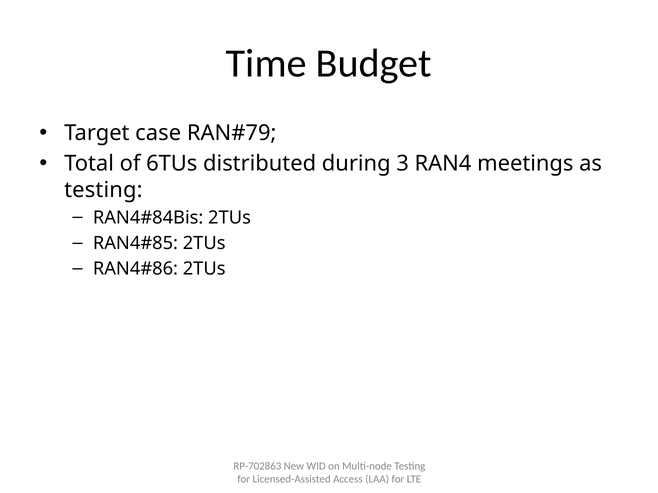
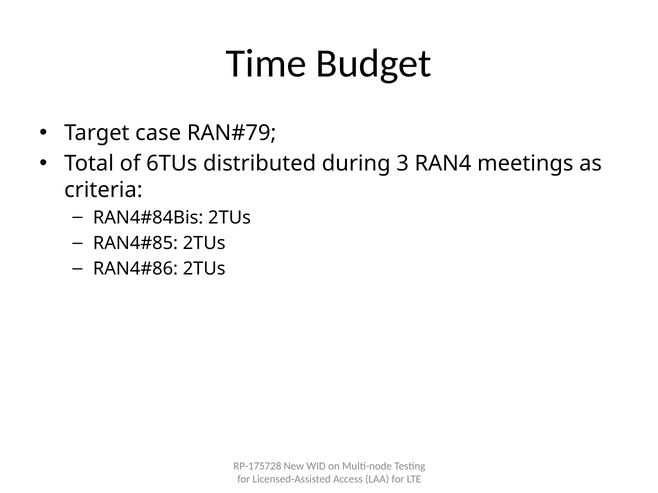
testing: testing -> criteria (103, 190)
RP-702863: RP-702863 -> RP-175728 (257, 466)
